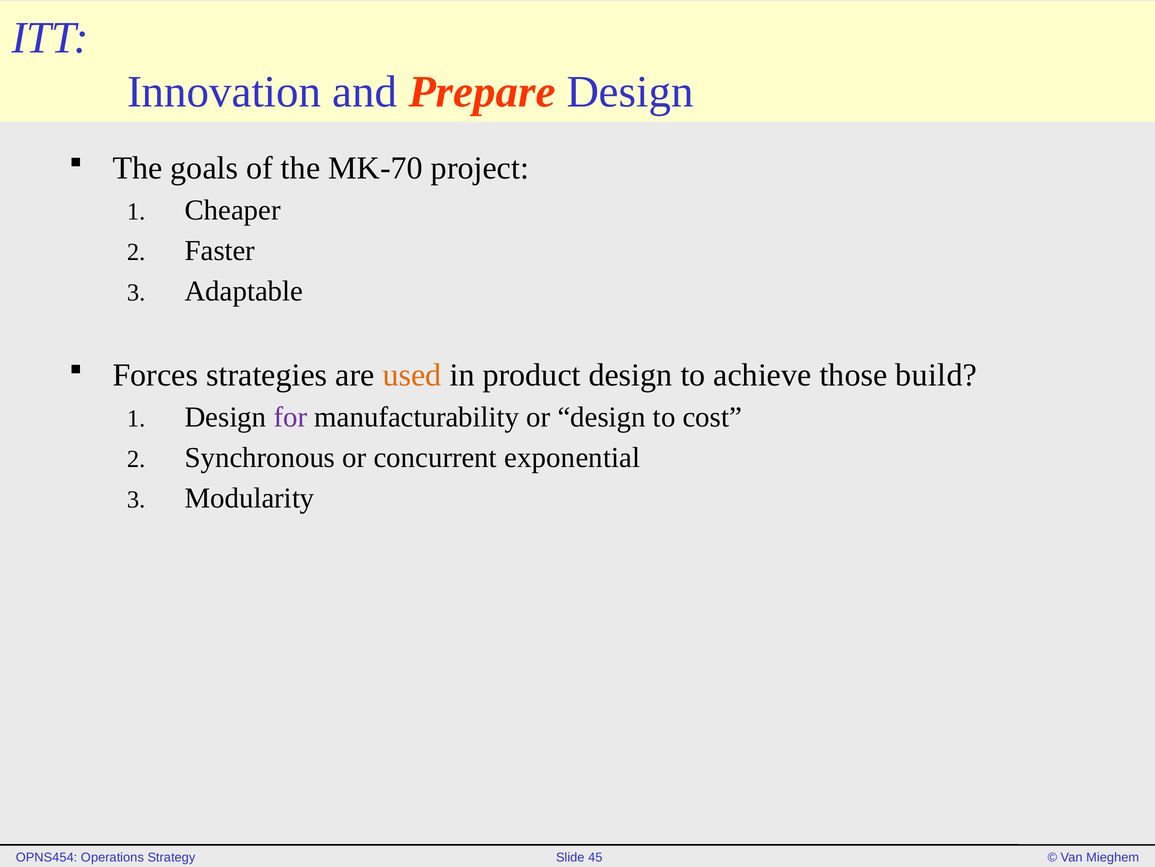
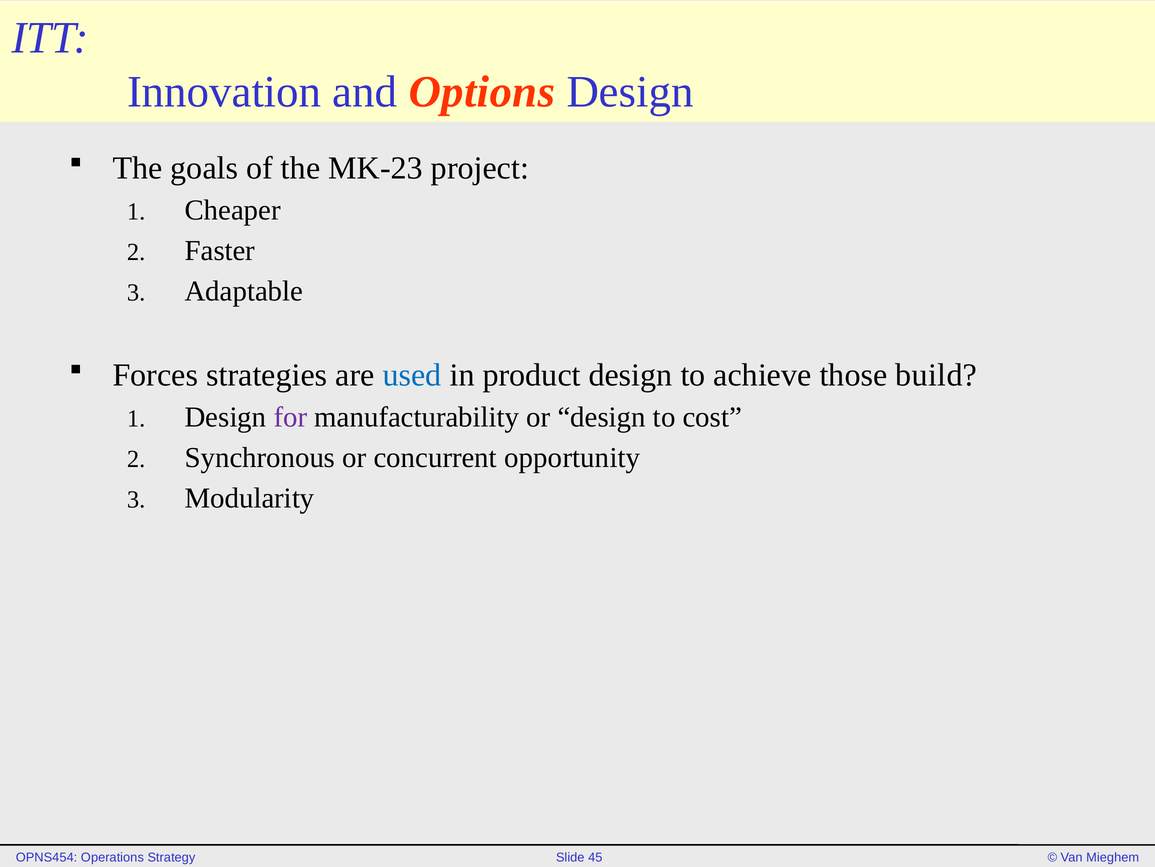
Prepare: Prepare -> Options (482, 92)
MK-70: MK-70 -> MK-23 (376, 168)
used colour: orange -> blue (412, 375)
exponential: exponential -> opportunity (572, 457)
